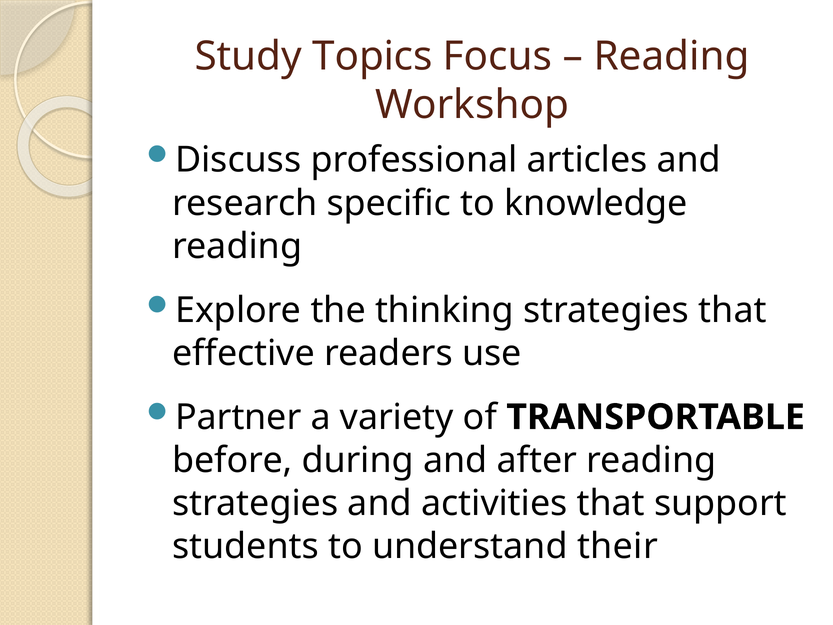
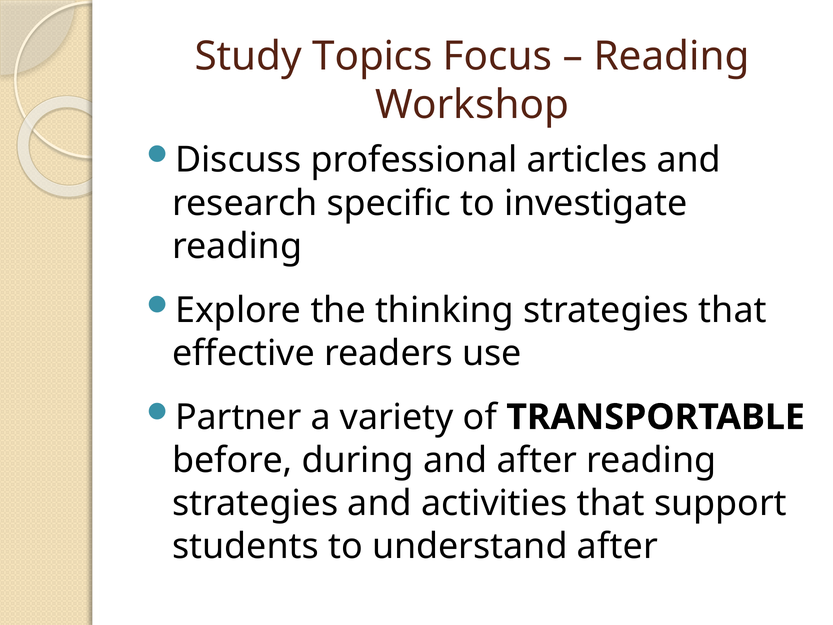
knowledge: knowledge -> investigate (596, 203)
understand their: their -> after (618, 546)
